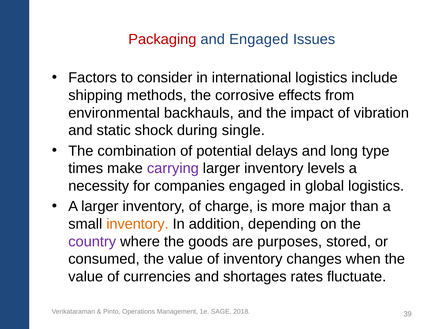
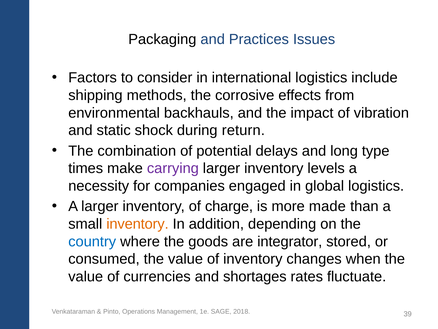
Packaging colour: red -> black (162, 39)
and Engaged: Engaged -> Practices (259, 39)
single: single -> return (243, 130)
major: major -> made (327, 206)
country colour: purple -> blue (92, 241)
purposes: purposes -> integrator (290, 241)
